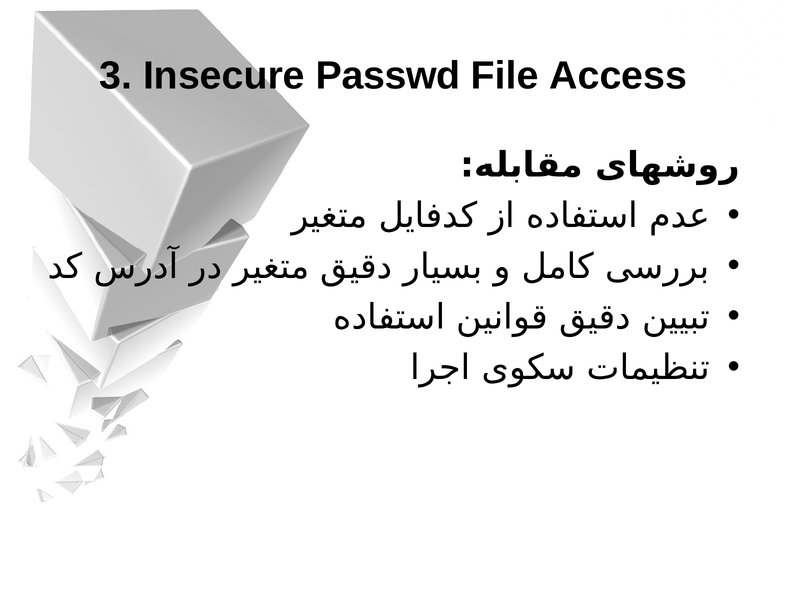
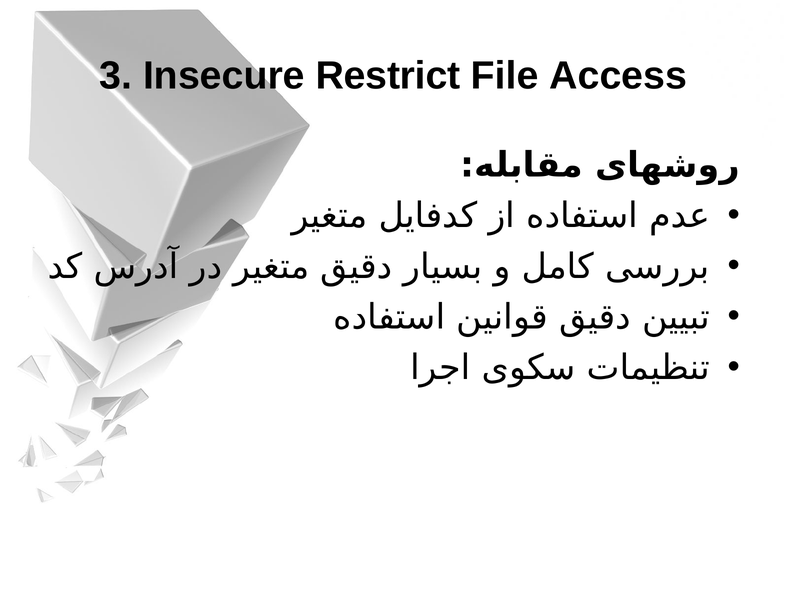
Passwd: Passwd -> Restrict (388, 76)
